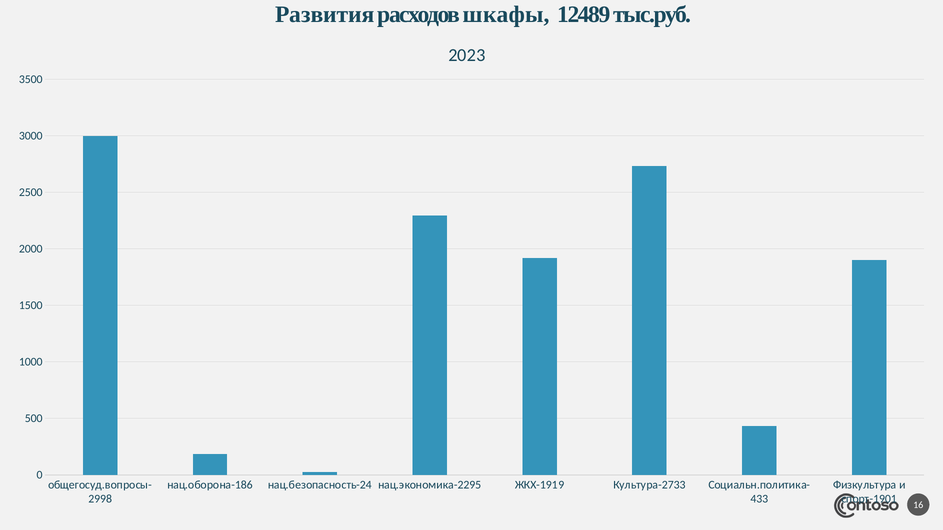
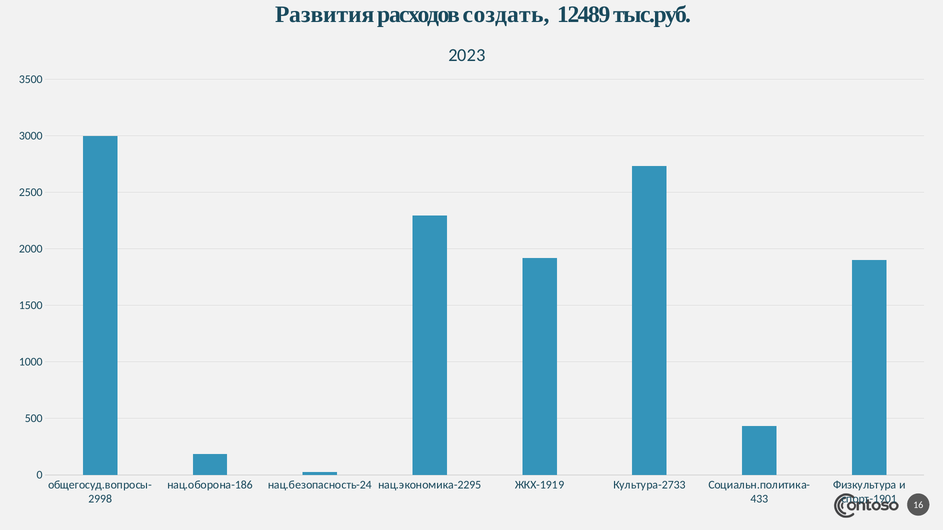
шкафы: шкафы -> создать (506, 14)
